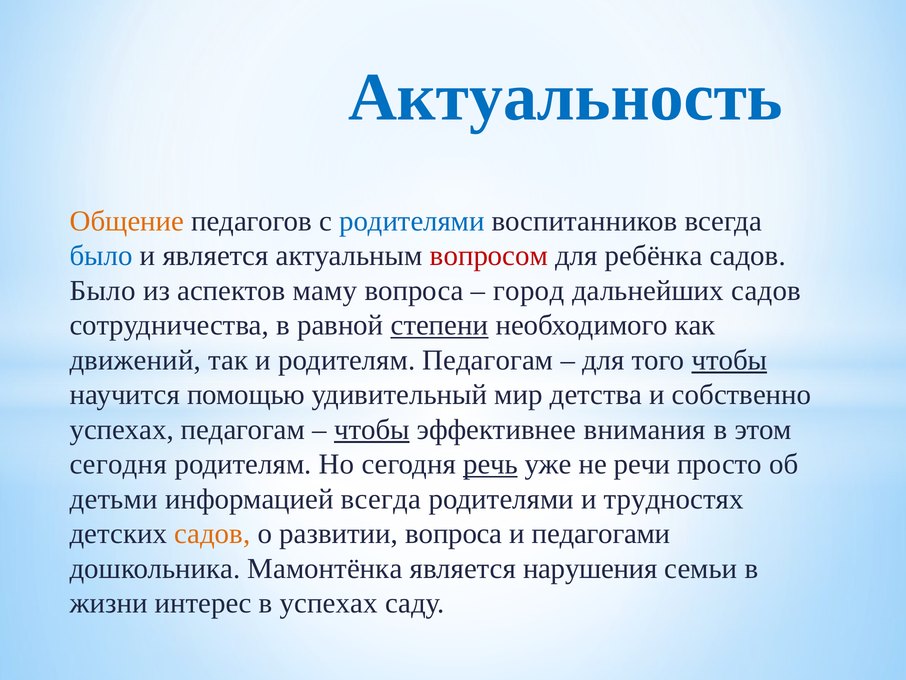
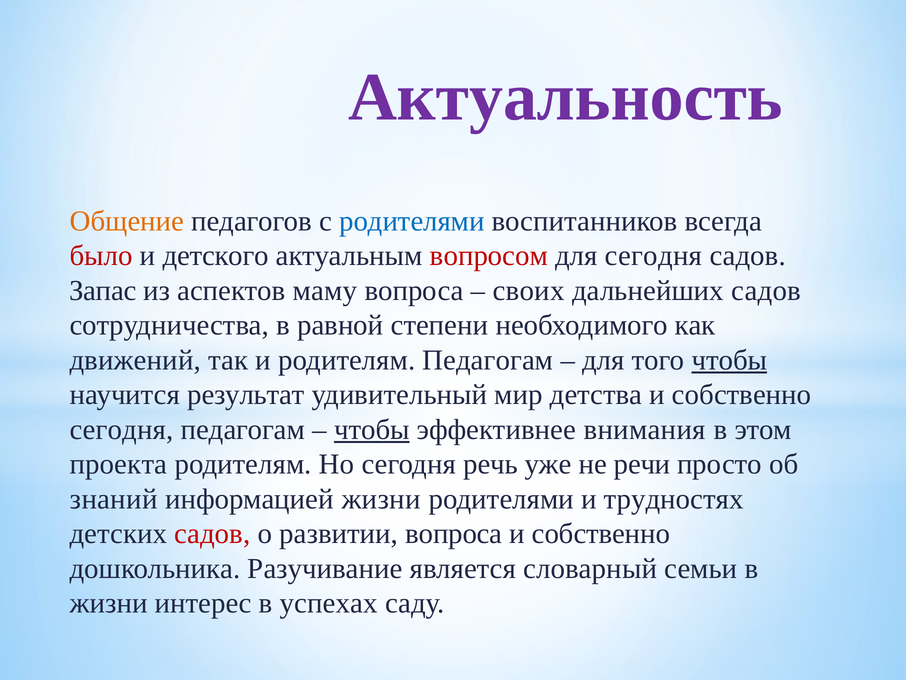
Актуальность colour: blue -> purple (565, 97)
было colour: blue -> red (101, 256)
и является: является -> детского (216, 256)
для ребёнка: ребёнка -> сегодня (653, 256)
Было: Было -> Запас (103, 290)
город: город -> своих (529, 290)
степени underline: present -> none (439, 325)
помощью: помощью -> результат (246, 395)
успехах: успехах -> сегодня (122, 429)
сегодня: сегодня -> проекта (118, 464)
речь underline: present -> none (490, 464)
детьми: детьми -> знаний (114, 499)
информацией всегда: всегда -> жизни (381, 499)
садов colour: orange -> red (212, 533)
педагогами: педагогами -> собственно (601, 533)
Мамонтёнка: Мамонтёнка -> Разучивание (325, 568)
нарушения: нарушения -> словарный (590, 568)
